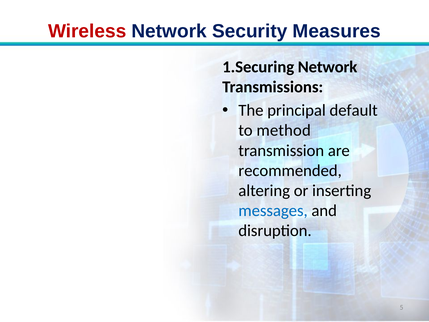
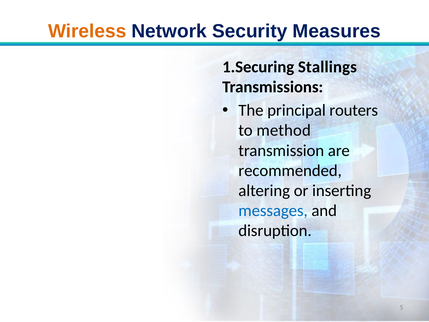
Wireless colour: red -> orange (87, 31)
1.Securing Network: Network -> Stallings (327, 67)
default: default -> routers (354, 110)
